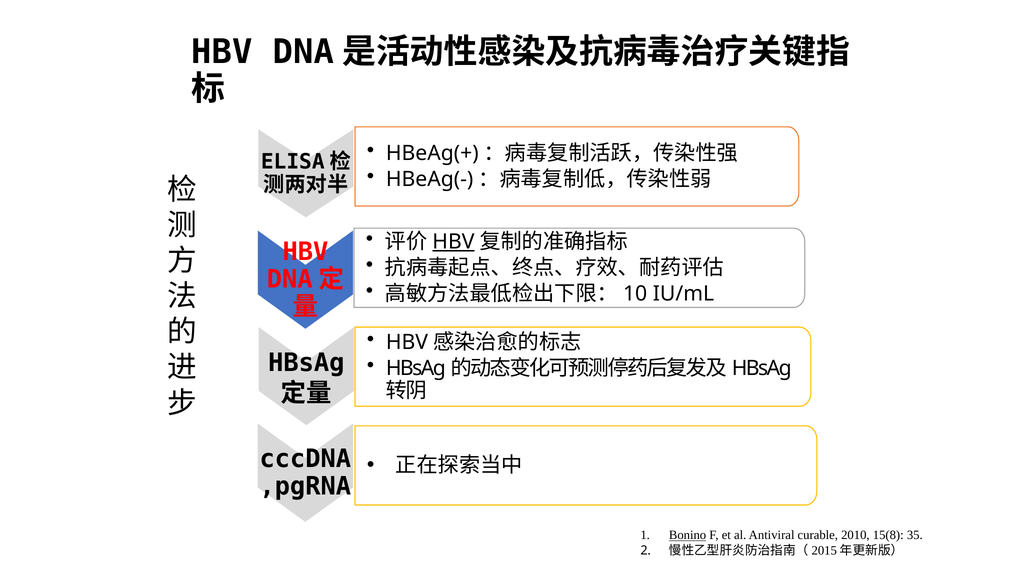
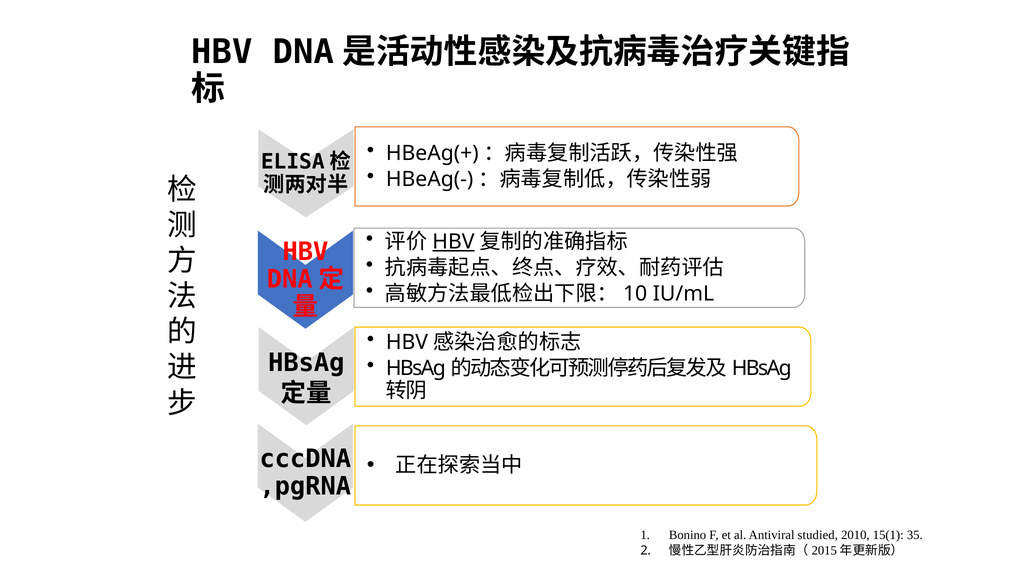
Bonino underline: present -> none (688, 535)
curable: curable -> studied (818, 535)
15(8: 15(8 -> 15(1 (888, 535)
